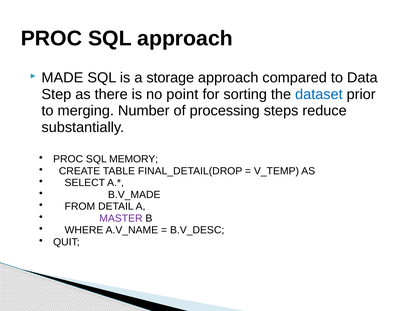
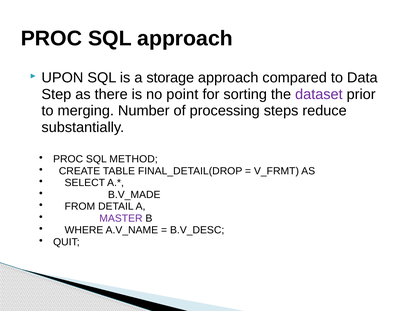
MADE: MADE -> UPON (62, 78)
dataset colour: blue -> purple (319, 94)
MEMORY: MEMORY -> METHOD (134, 159)
V_TEMP: V_TEMP -> V_FRMT (276, 171)
